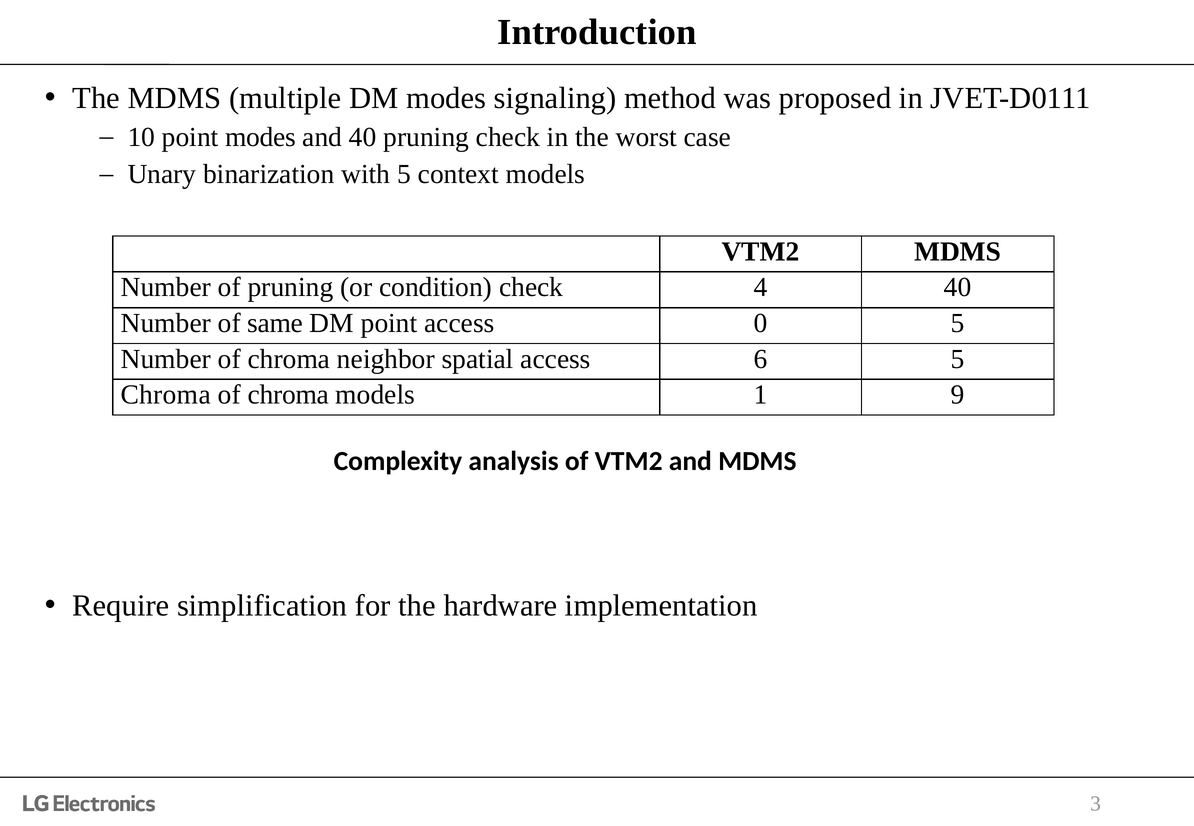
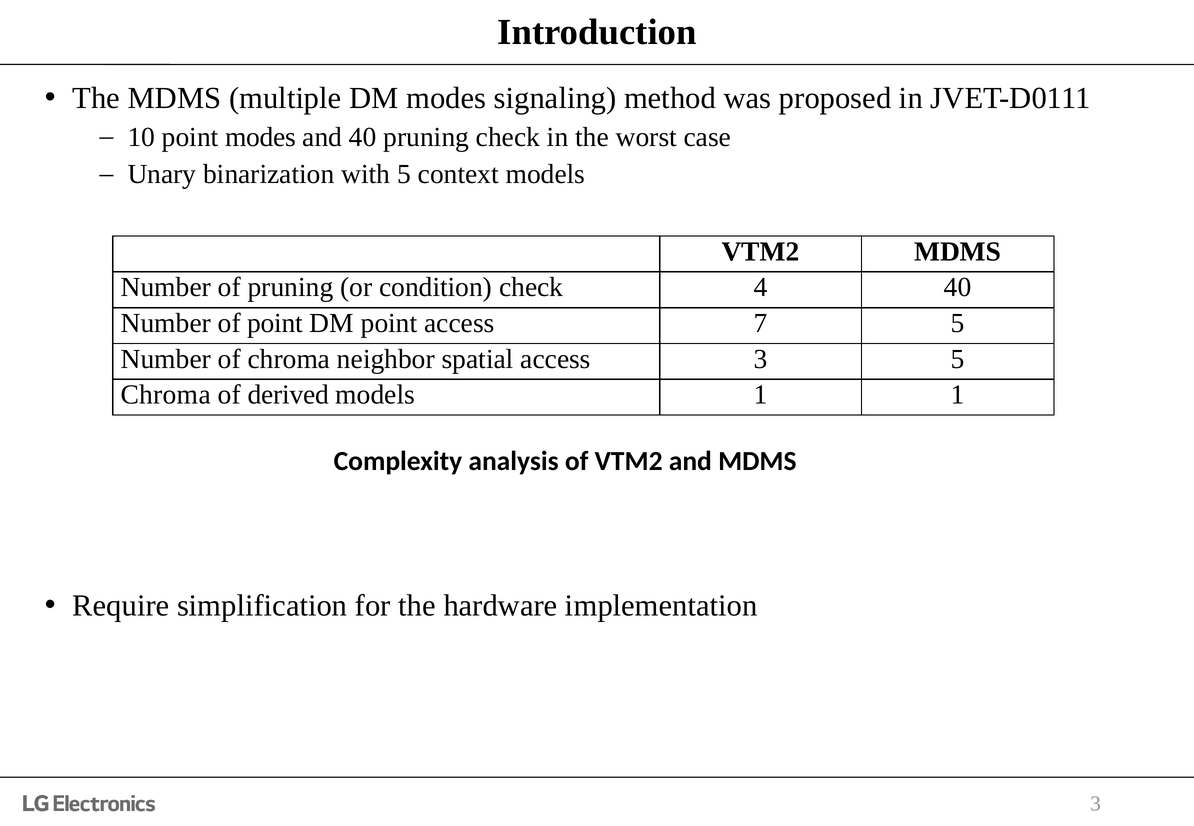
of same: same -> point (275, 324)
0: 0 -> 7 (761, 324)
access 6: 6 -> 3 (761, 359)
chroma: chroma -> derived (288, 395)
1 9: 9 -> 1 (958, 395)
